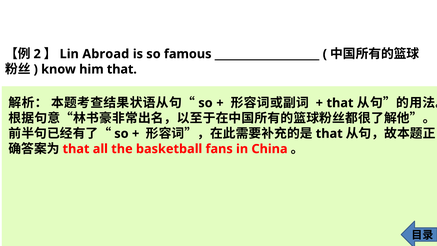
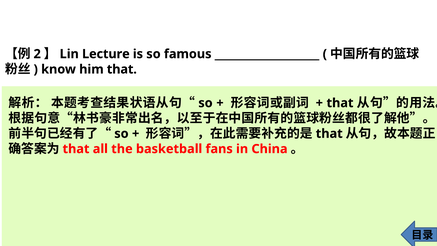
Abroad: Abroad -> Lecture (106, 54)
